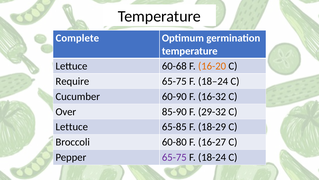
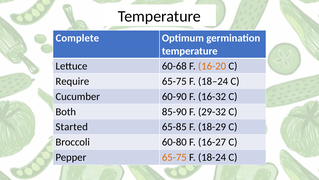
Over: Over -> Both (66, 111)
Lettuce: Lettuce -> Started (72, 127)
65-75 colour: purple -> orange (174, 157)
